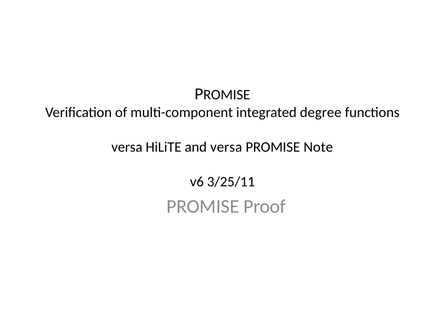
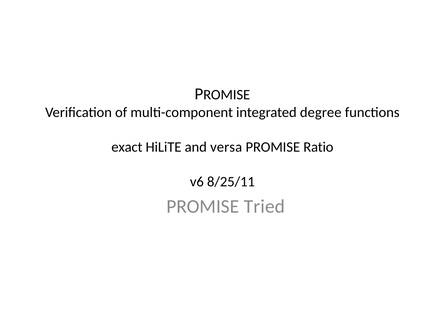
versa: versa -> exact (127, 147)
Note: Note -> Ratio (318, 147)
3/25/11: 3/25/11 -> 8/25/11 (231, 182)
Proof: Proof -> Tried (264, 207)
